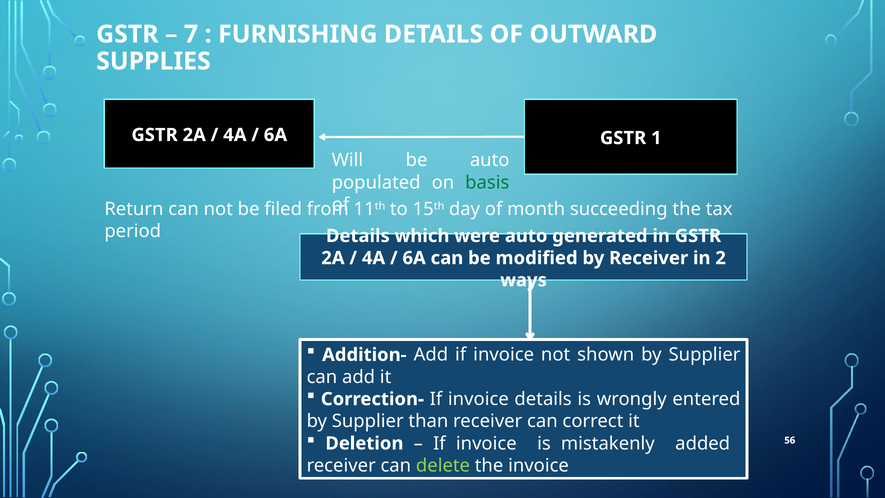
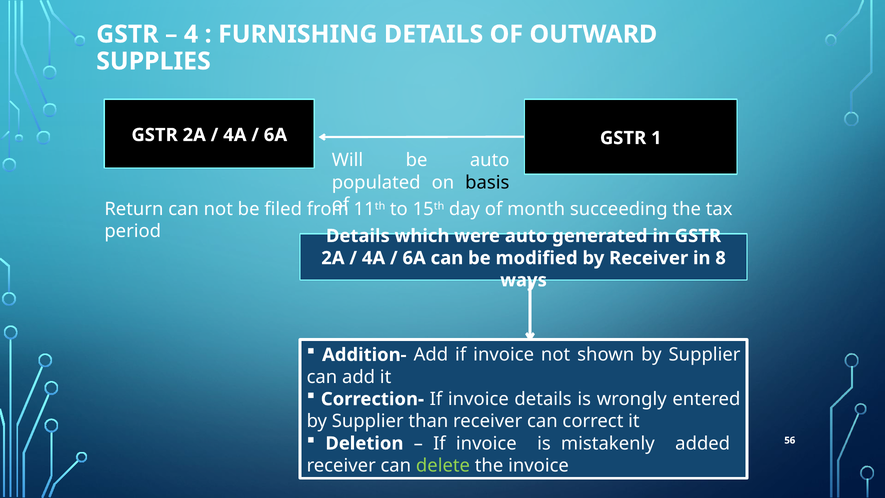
7: 7 -> 4 (191, 34)
basis colour: green -> black (487, 182)
2: 2 -> 8 (721, 258)
